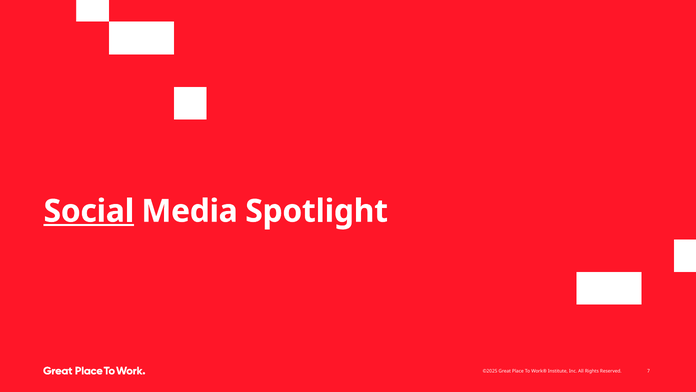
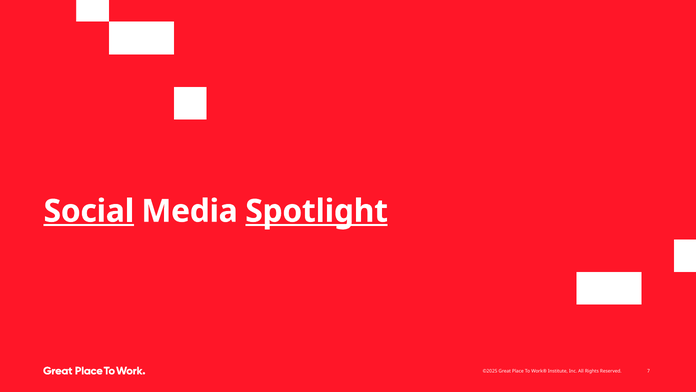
Spotlight underline: none -> present (317, 211)
